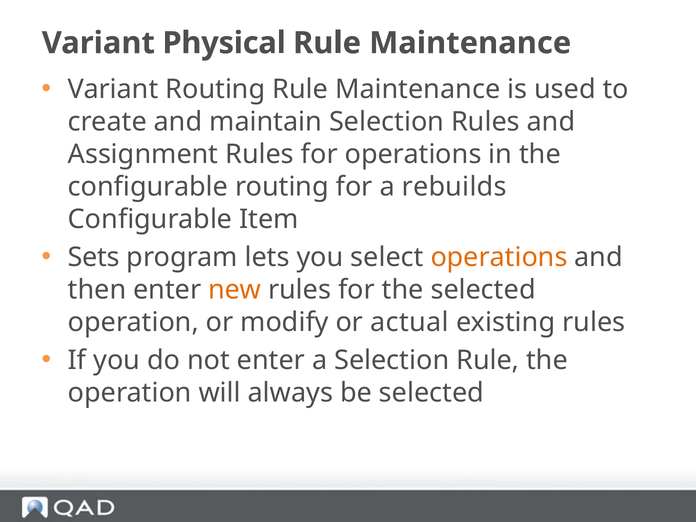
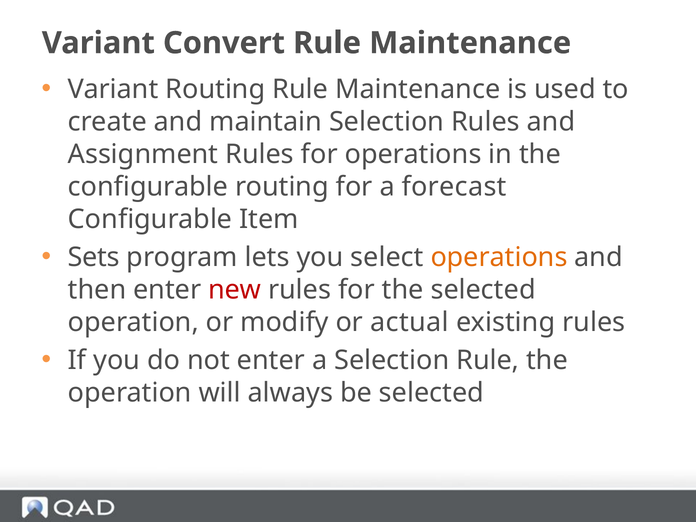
Physical: Physical -> Convert (224, 43)
rebuilds: rebuilds -> forecast (454, 187)
new colour: orange -> red (235, 290)
